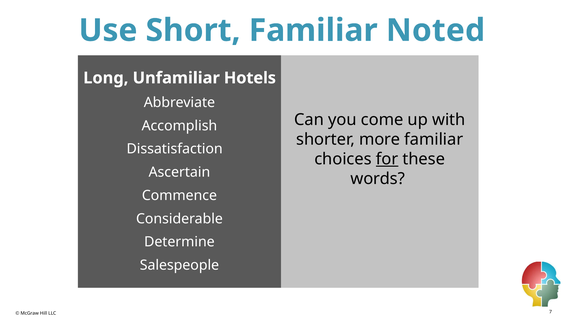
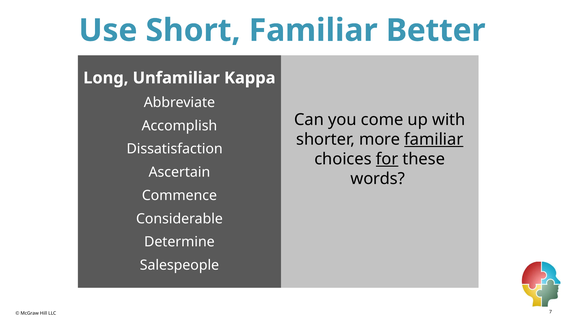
Noted: Noted -> Better (436, 30)
Hotels: Hotels -> Kappa (250, 78)
familiar underline: none -> present (434, 139)
